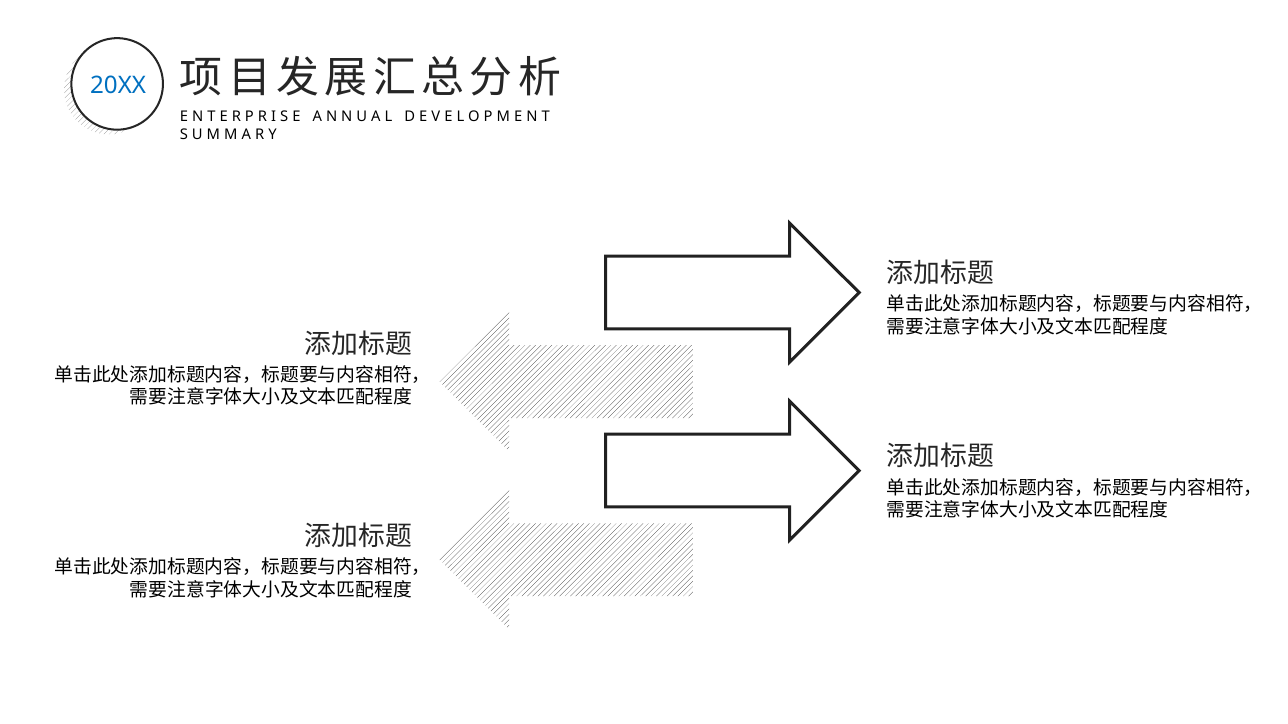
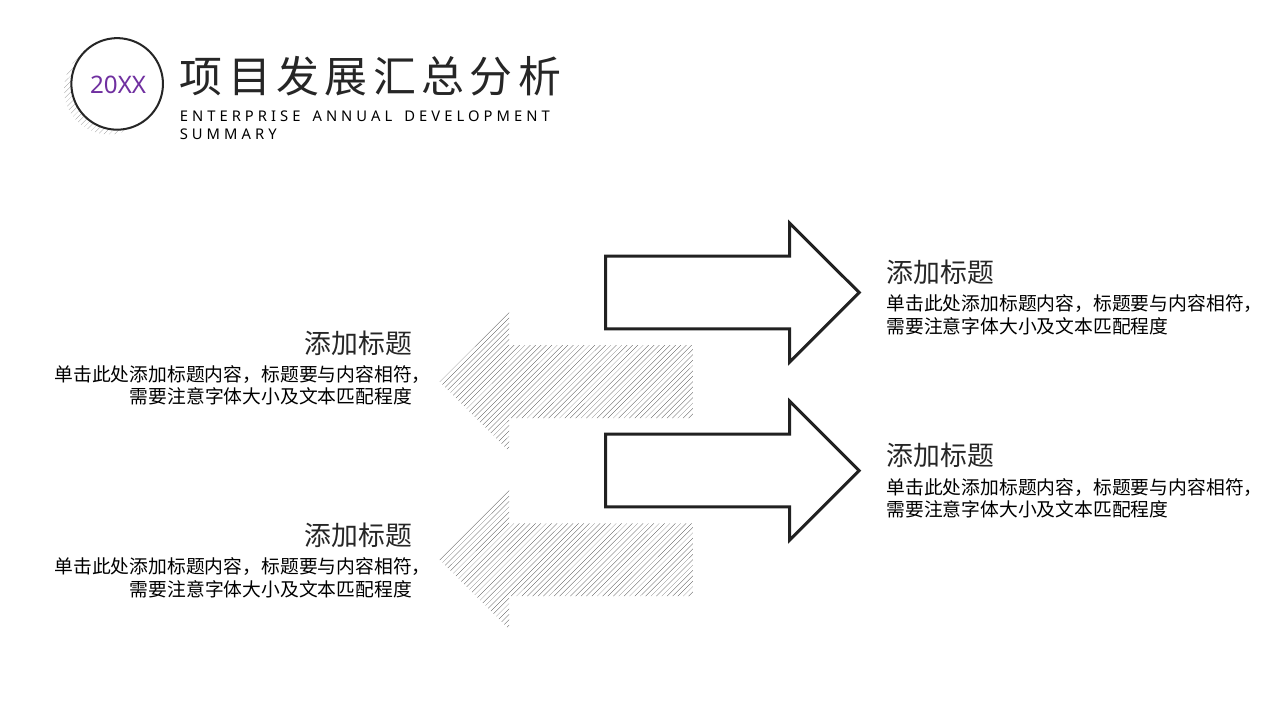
20XX colour: blue -> purple (118, 85)
